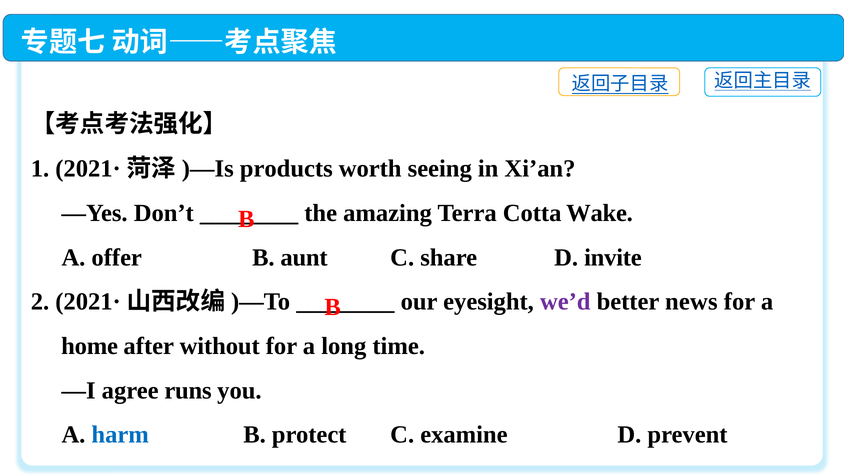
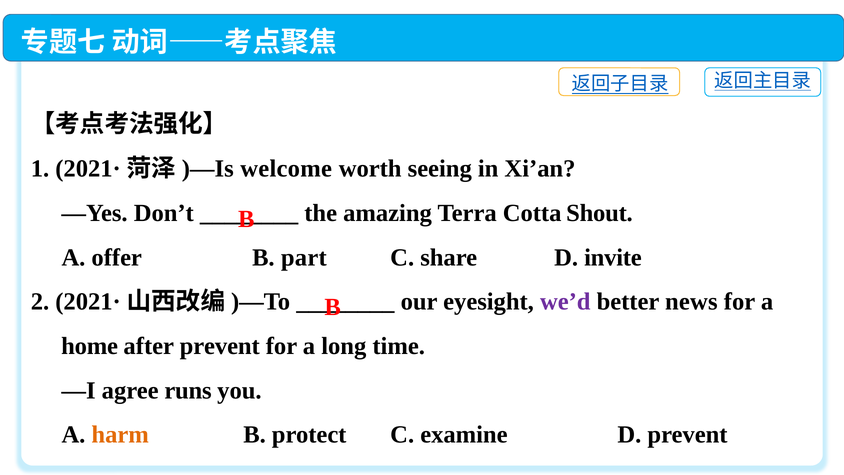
products: products -> welcome (286, 169)
Wake: Wake -> Shout (599, 213)
aunt: aunt -> part (304, 257)
after without: without -> prevent (220, 346)
harm colour: blue -> orange (120, 435)
